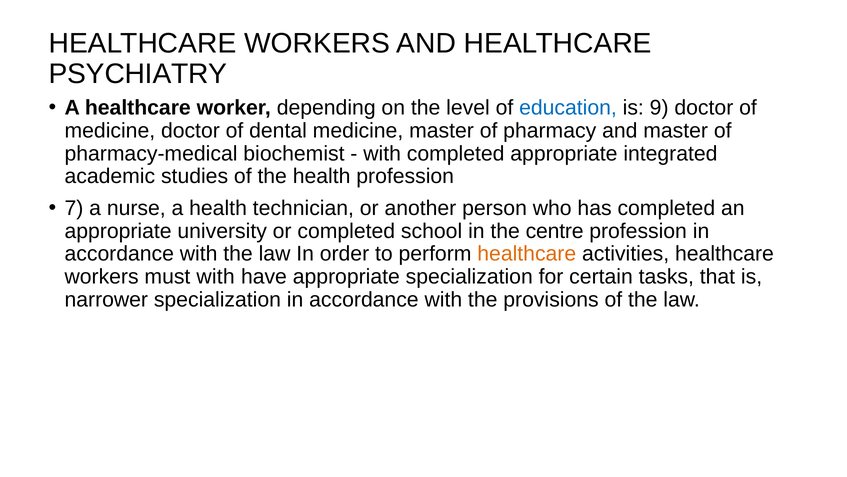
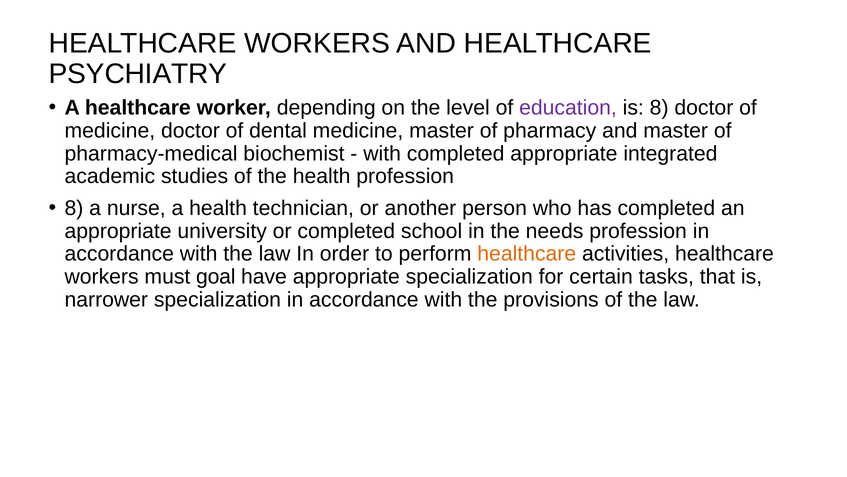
education colour: blue -> purple (568, 108)
is 9: 9 -> 8 (659, 108)
7: 7 -> 8 (74, 208)
centre: centre -> needs (555, 231)
must with: with -> goal (216, 276)
